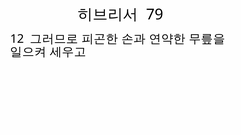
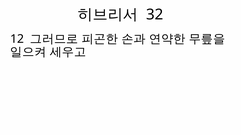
79: 79 -> 32 (155, 15)
